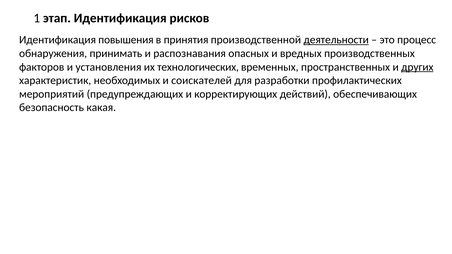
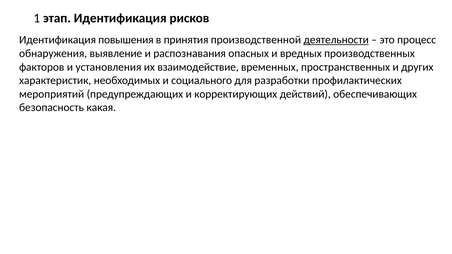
принимать: принимать -> выявление (116, 53)
технологических: технологических -> взаимодействие (198, 67)
других underline: present -> none (417, 67)
соискателей: соискателей -> социального (202, 81)
